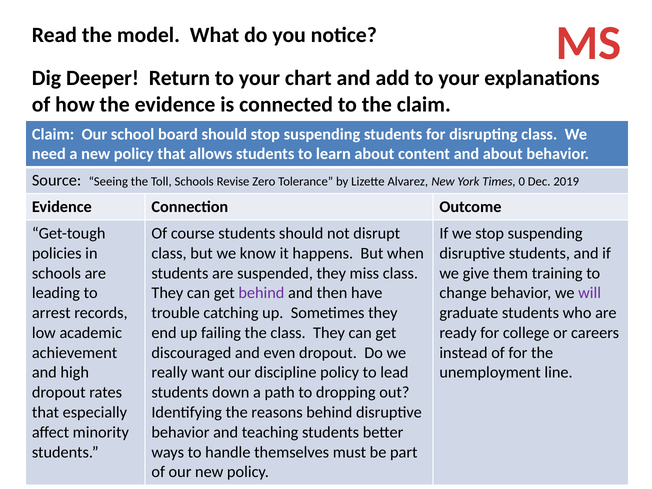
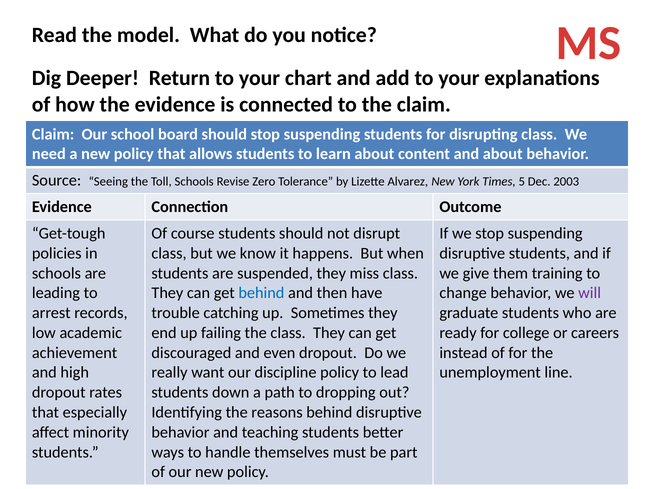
0: 0 -> 5 (522, 182)
2019: 2019 -> 2003 (566, 182)
behind colour: purple -> blue (261, 293)
